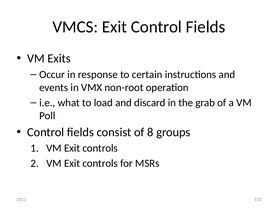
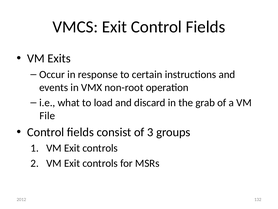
Poll: Poll -> File (47, 115)
8: 8 -> 3 (150, 132)
